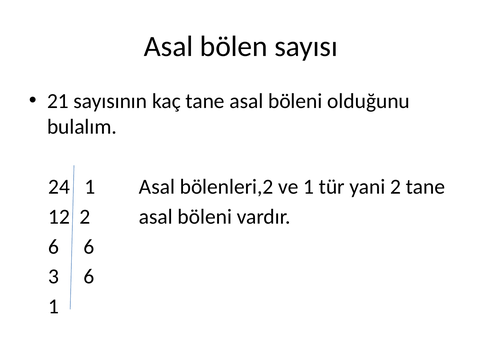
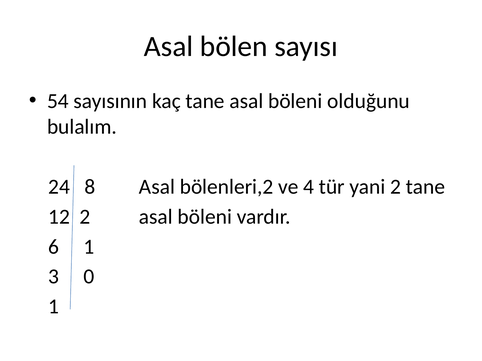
21: 21 -> 54 (58, 101)
24 1: 1 -> 8 (90, 187)
ve 1: 1 -> 4 (309, 187)
6 6: 6 -> 1 (89, 247)
3 6: 6 -> 0 (89, 277)
